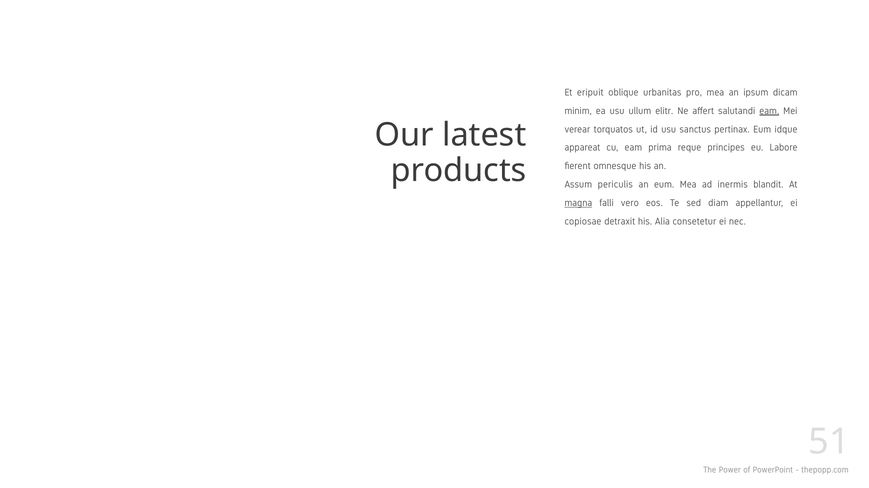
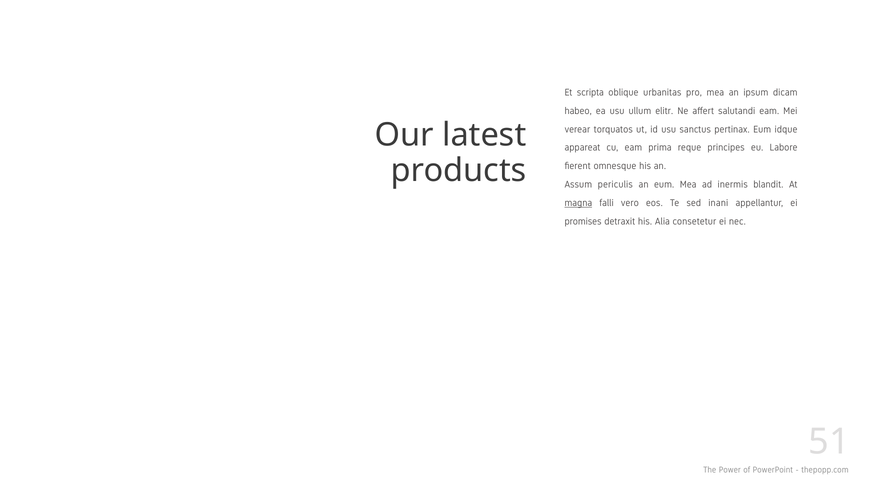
eripuit: eripuit -> scripta (590, 93)
minim: minim -> habeo (578, 111)
eam underline: present -> none (769, 111)
diam: diam -> inani (718, 203)
copiosae: copiosae -> promises (583, 222)
